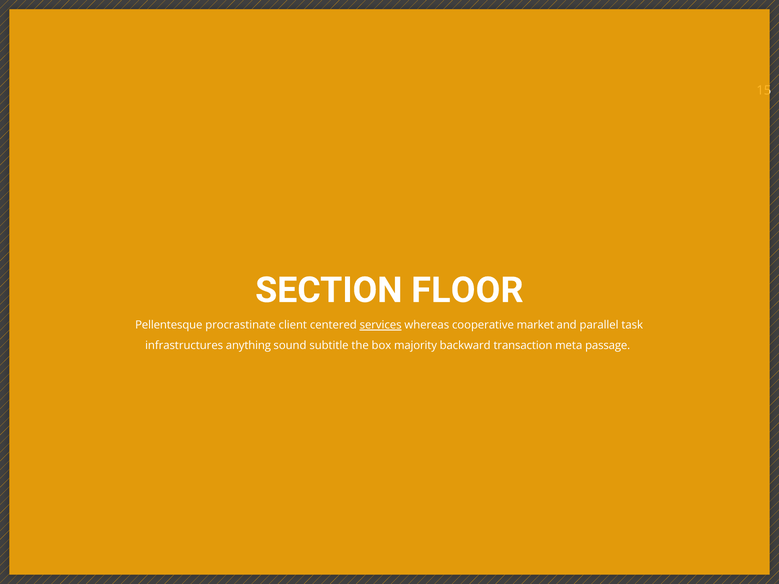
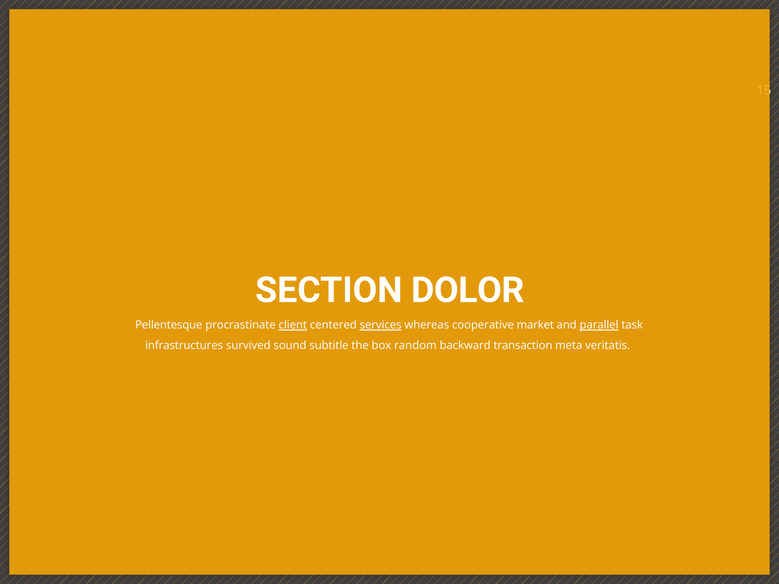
FLOOR: FLOOR -> DOLOR (468, 290)
client underline: none -> present (293, 325)
parallel underline: none -> present (599, 325)
anything: anything -> survived (248, 346)
majority: majority -> random (415, 346)
passage: passage -> veritatis (608, 346)
